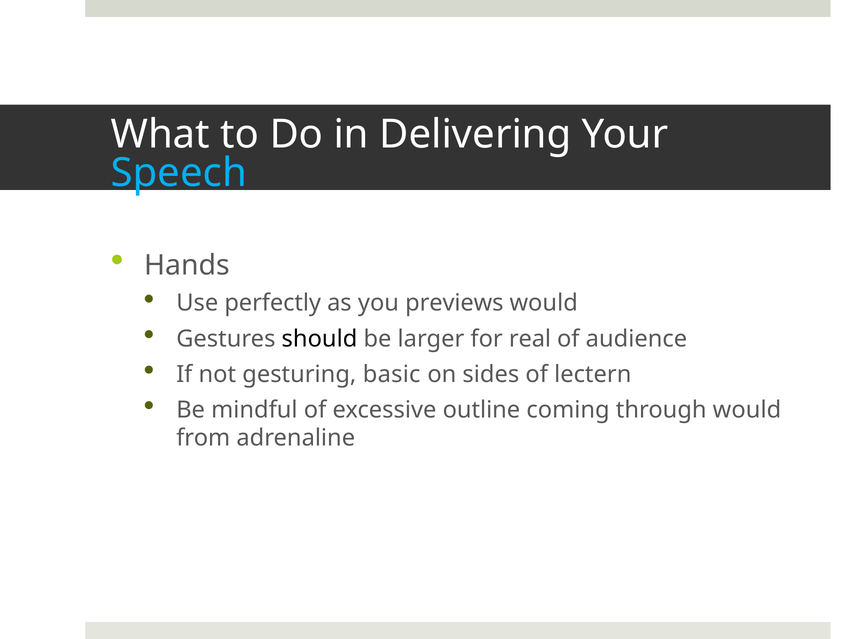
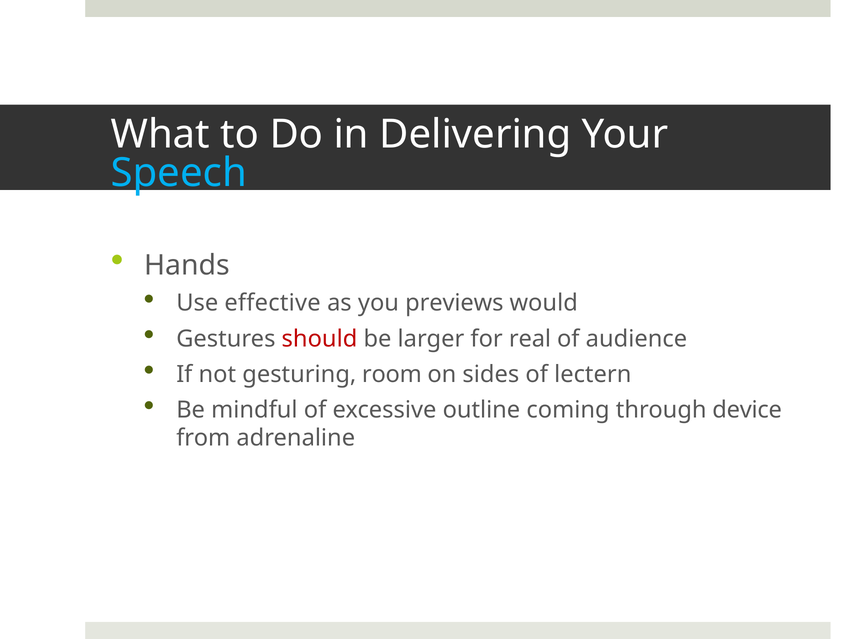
perfectly: perfectly -> effective (273, 303)
should colour: black -> red (319, 339)
basic: basic -> room (392, 374)
through would: would -> device (747, 410)
